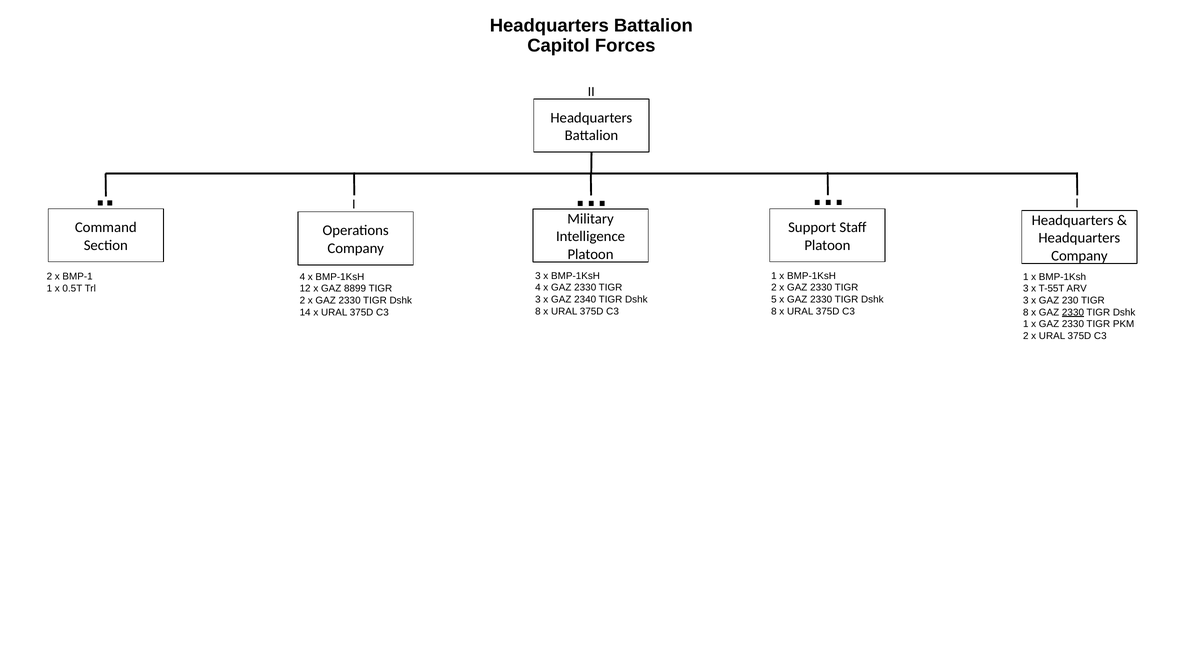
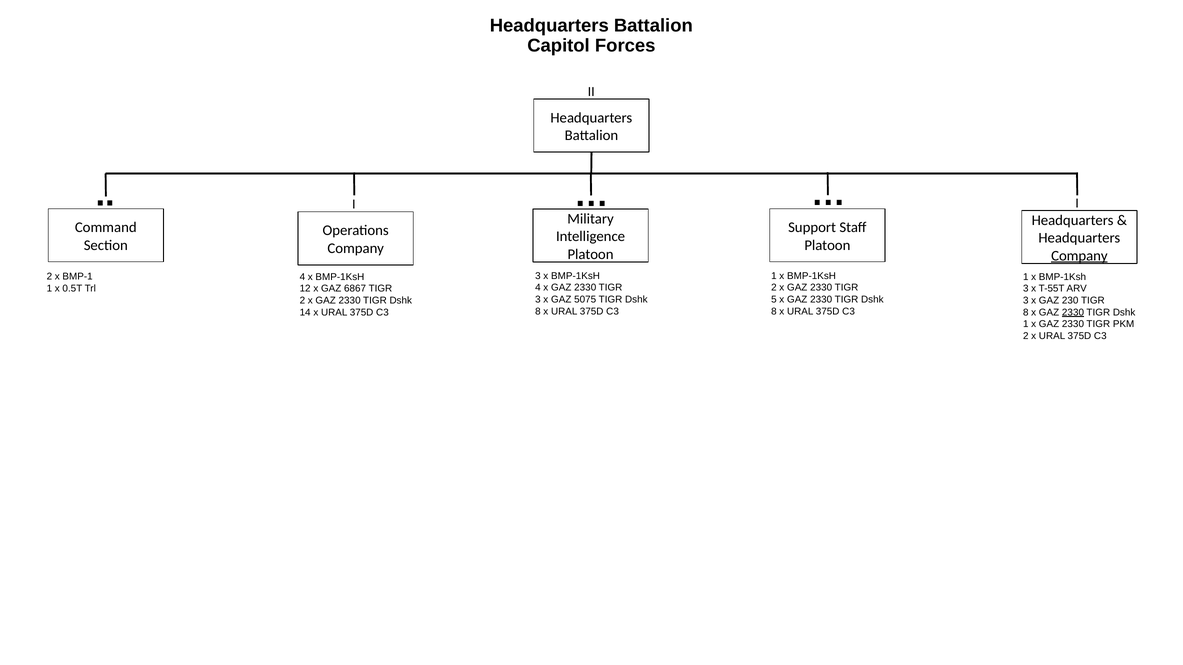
Company underline: none -> present (1079, 256)
8899: 8899 -> 6867 (355, 289)
2340: 2340 -> 5075 (585, 300)
